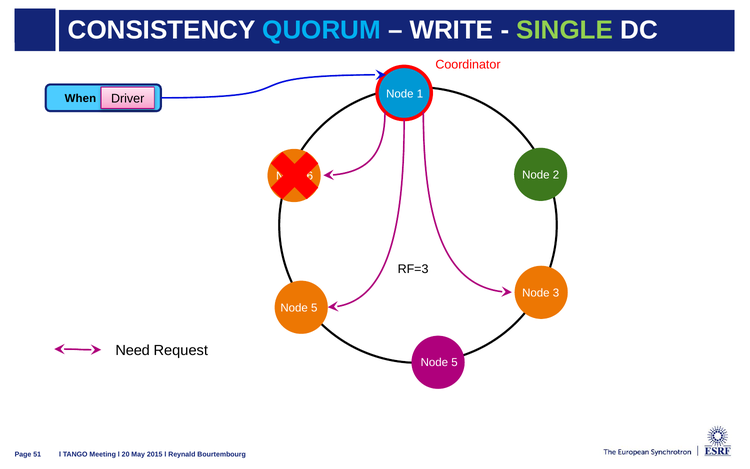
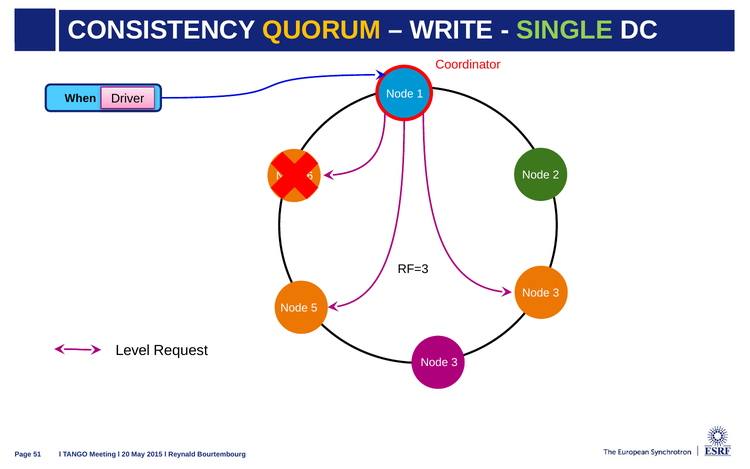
QUORUM colour: light blue -> yellow (322, 30)
Need: Need -> Level (133, 350)
5: 5 -> 3 (454, 362)
